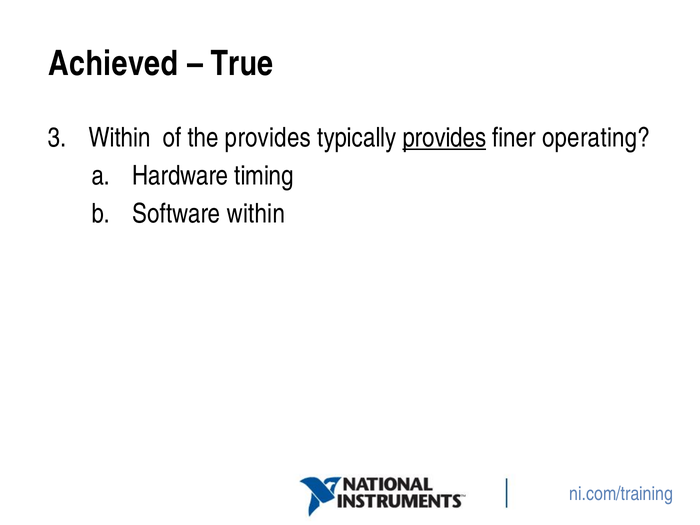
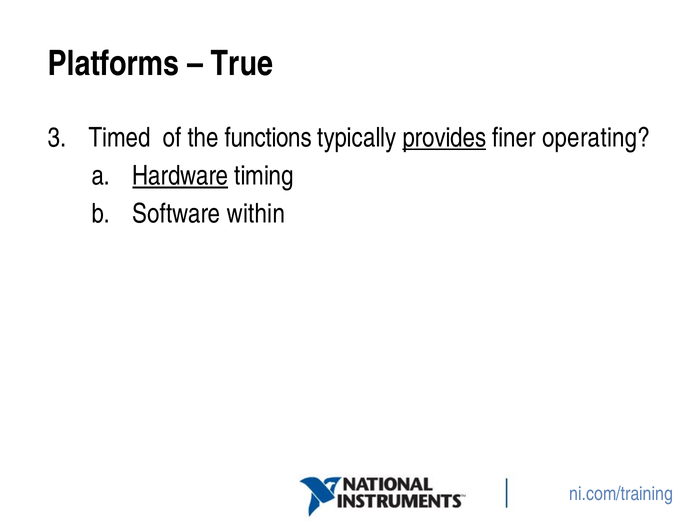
Achieved: Achieved -> Platforms (113, 64)
Within: Within -> Timed (120, 138)
the provides: provides -> functions (268, 138)
Hardware underline: none -> present (180, 176)
